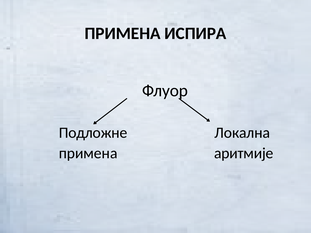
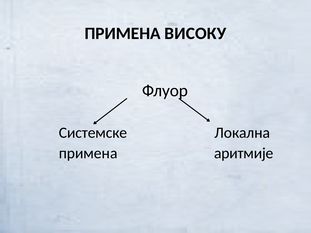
ИСПИРА: ИСПИРА -> ВИСОКУ (195, 34)
Подложне: Подложне -> Системске (93, 133)
